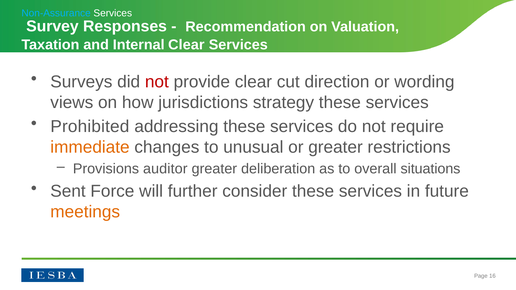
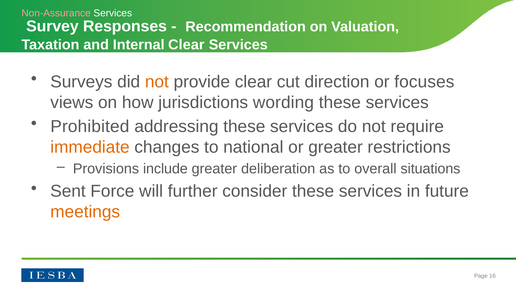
Non-Assurance colour: light blue -> pink (56, 13)
not colour: red -> orange (157, 82)
wording: wording -> focuses (424, 82)
strategy: strategy -> wording (283, 102)
unusual: unusual -> national (253, 147)
auditor: auditor -> include (165, 169)
